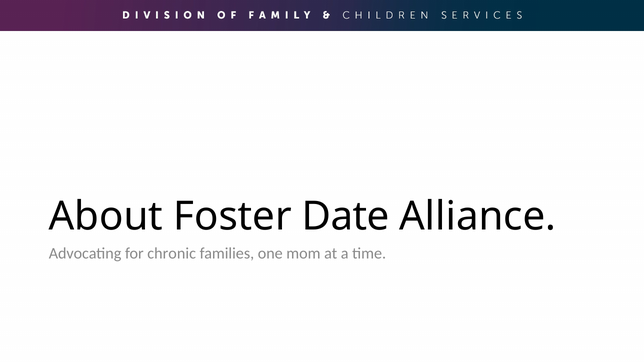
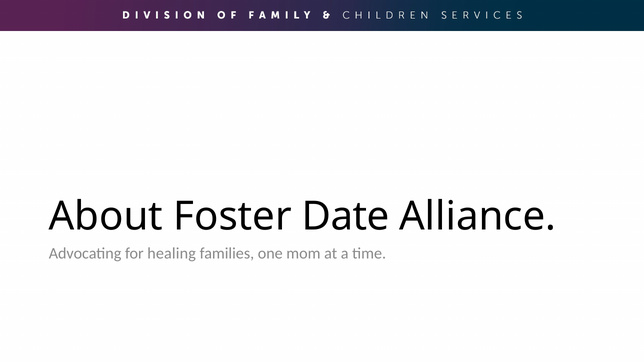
chronic: chronic -> healing (172, 253)
